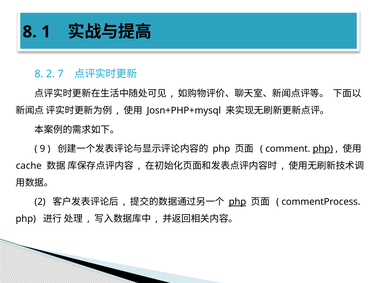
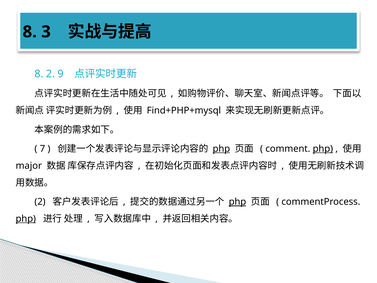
1: 1 -> 3 (46, 32)
7: 7 -> 9 (61, 74)
Josn+PHP+mysql: Josn+PHP+mysql -> Find+PHP+mysql (184, 111)
9: 9 -> 7 (42, 149)
php underline: none -> present (221, 149)
cache: cache -> major (29, 166)
php underline: none -> present (26, 219)
